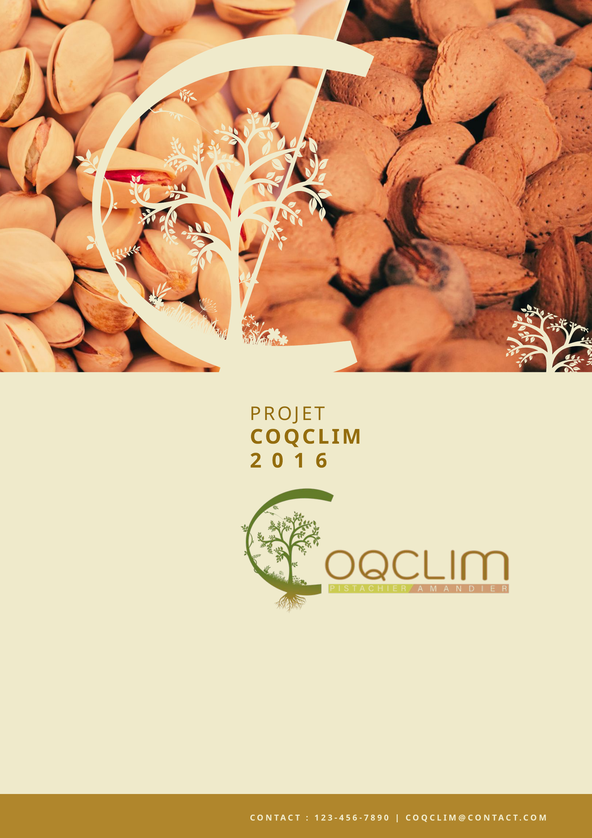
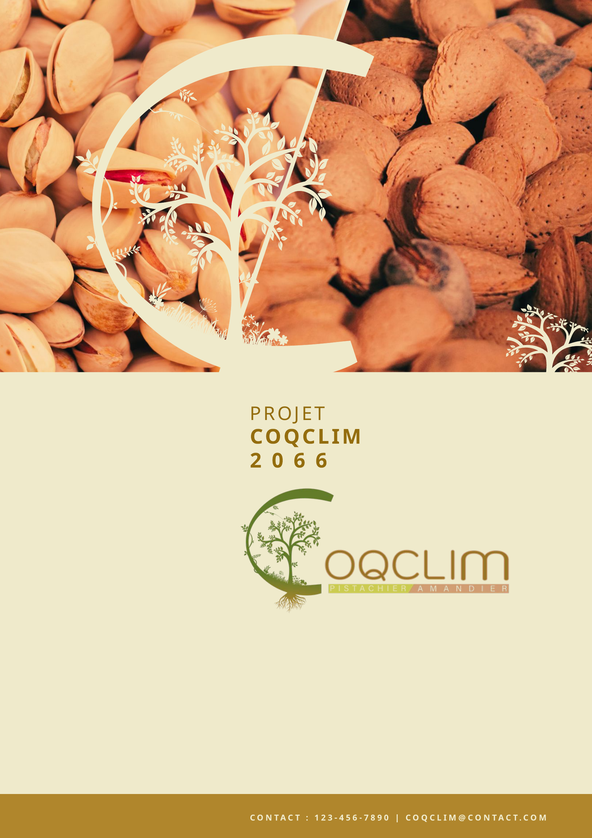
0 1: 1 -> 6 (299, 461)
